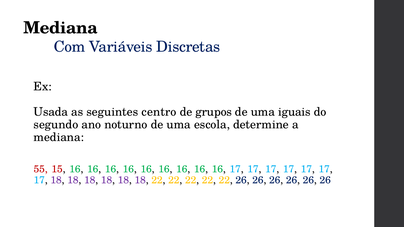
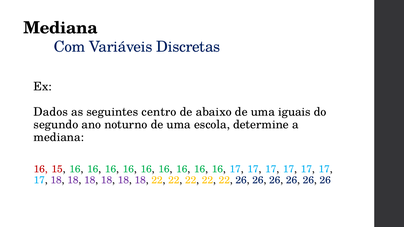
Usada: Usada -> Dados (51, 112)
grupos: grupos -> abaixo (214, 112)
55: 55 -> 16 (41, 169)
